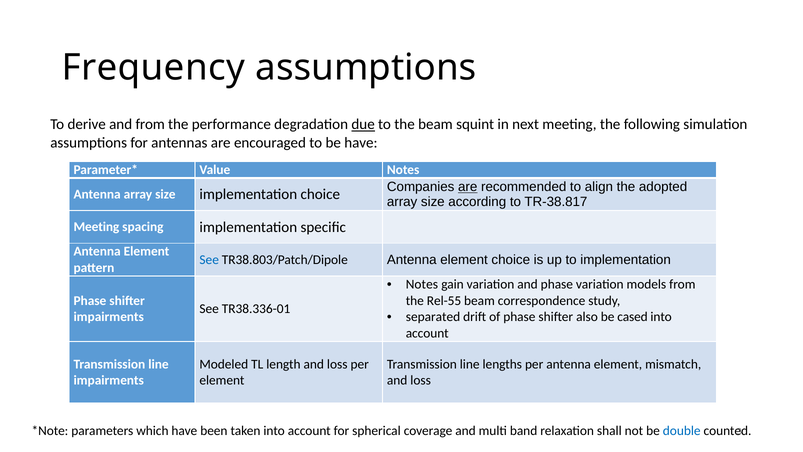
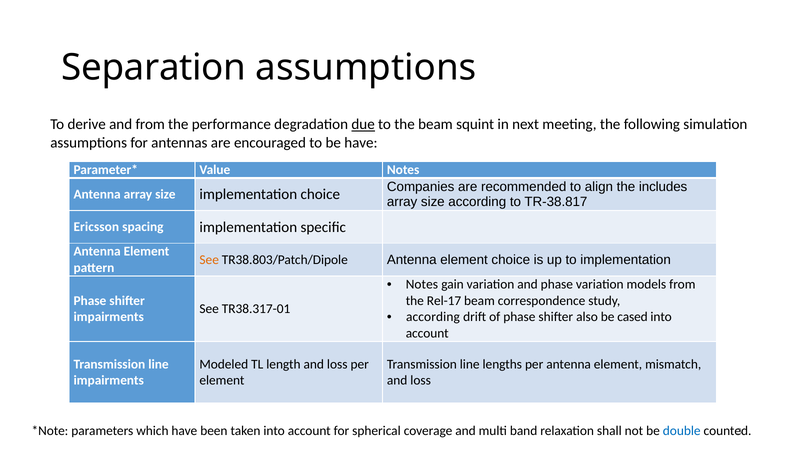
Frequency: Frequency -> Separation (154, 67)
are underline: present -> none (468, 187)
adopted: adopted -> includes (663, 187)
Meeting: Meeting -> Ericsson (96, 227)
See colour: blue -> orange (209, 260)
Rel-55: Rel-55 -> Rel-17 (444, 300)
TR38.336-01: TR38.336-01 -> TR38.317-01 (256, 309)
separated: separated -> according (433, 317)
